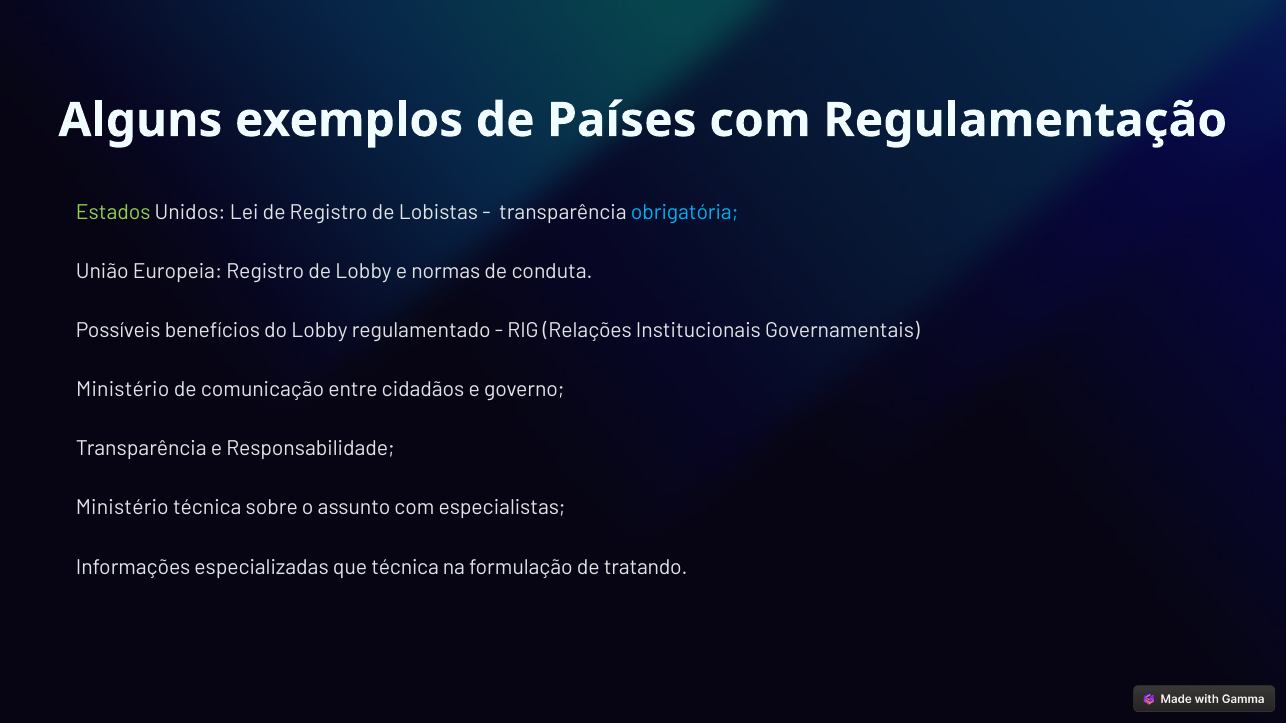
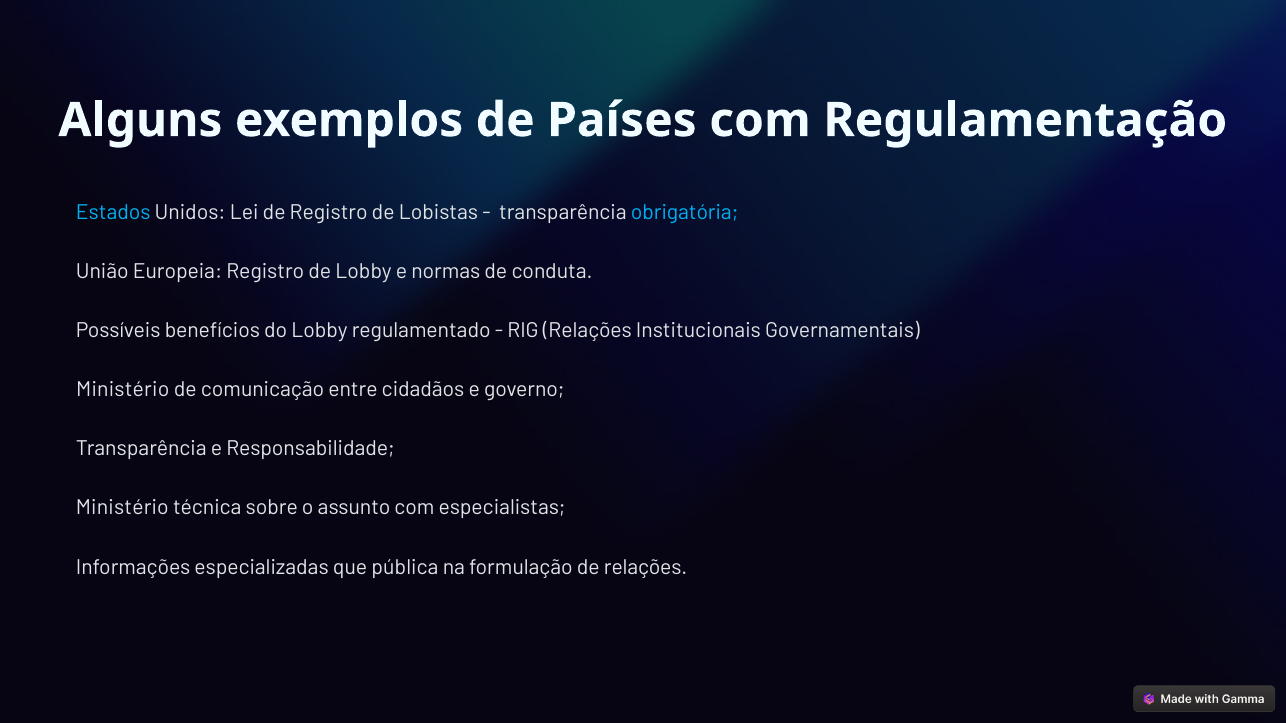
Estados colour: light green -> light blue (113, 213)
que técnica: técnica -> pública (405, 567)
de tratando: tratando -> relações (646, 567)
